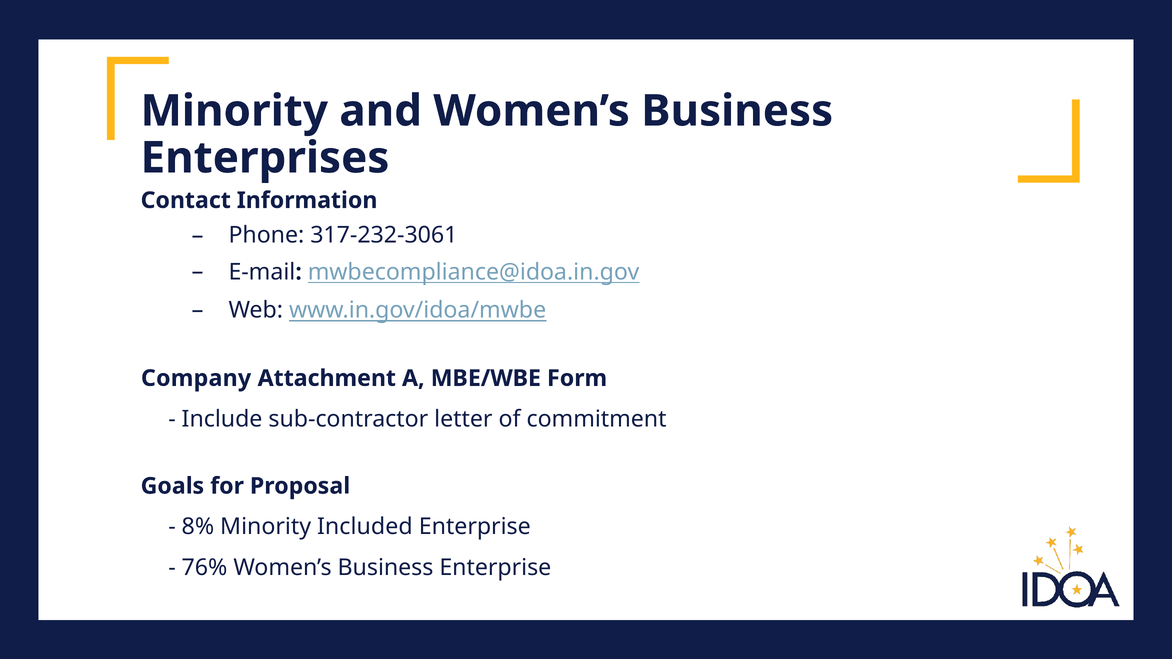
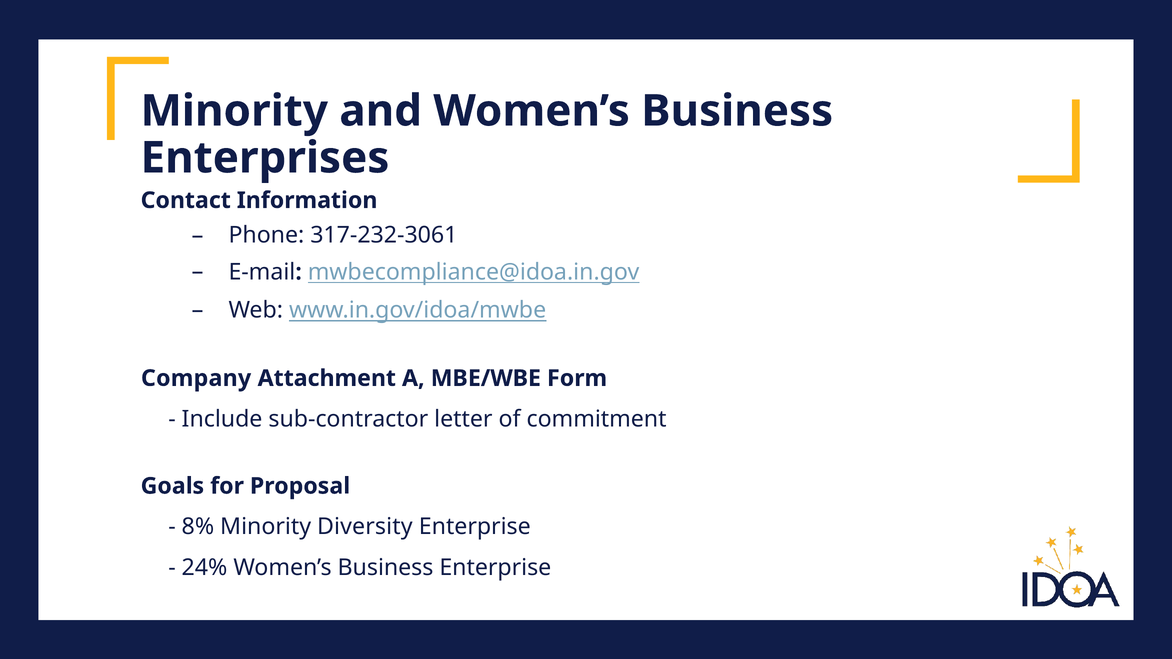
Included: Included -> Diversity (365, 527)
76%: 76% -> 24% (204, 568)
